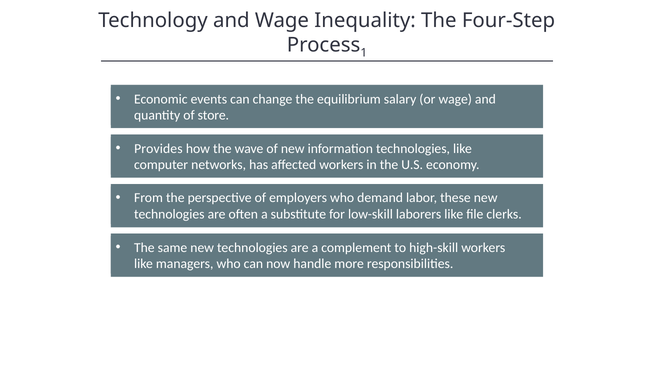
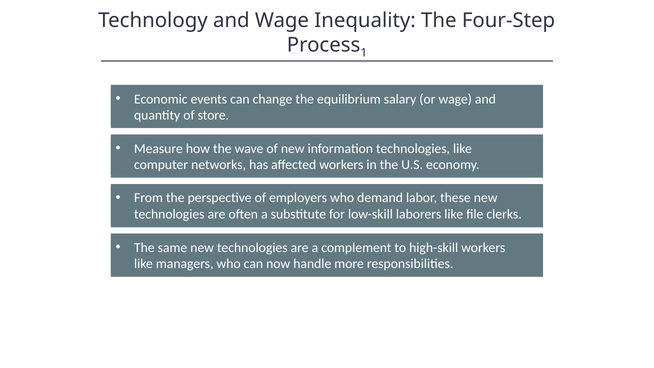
Provides: Provides -> Measure (158, 149)
